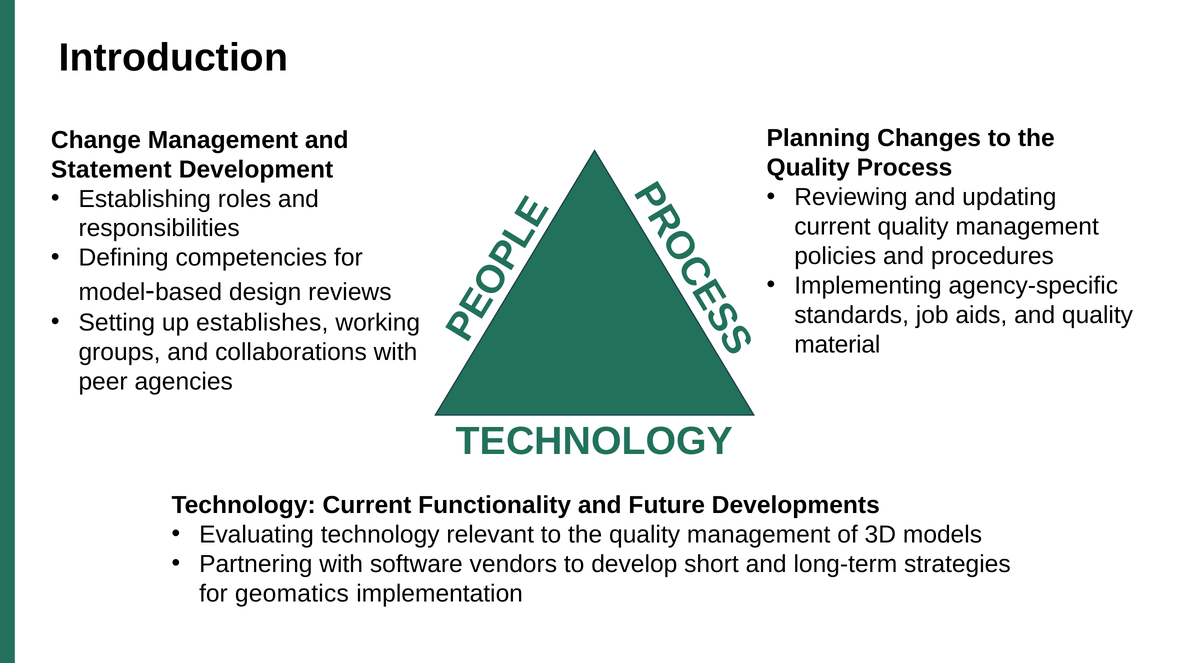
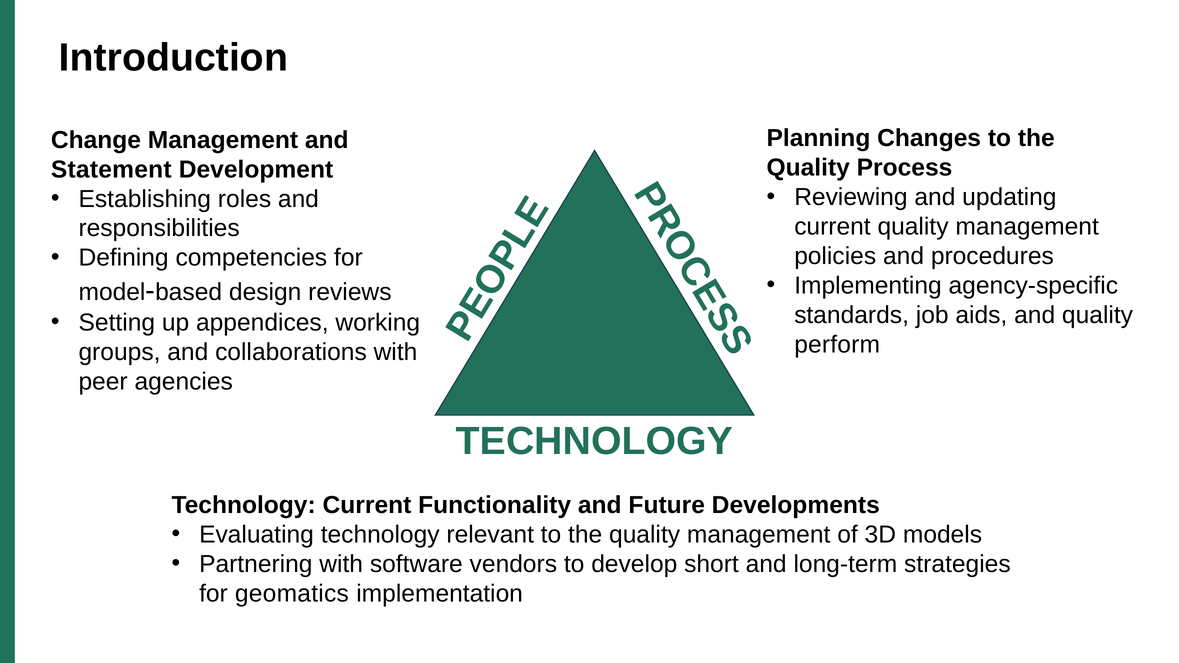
establishes: establishes -> appendices (262, 323)
material: material -> perform (837, 345)
